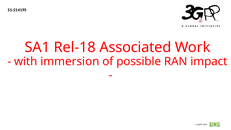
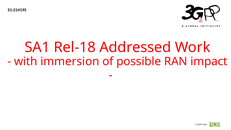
Associated: Associated -> Addressed (135, 47)
